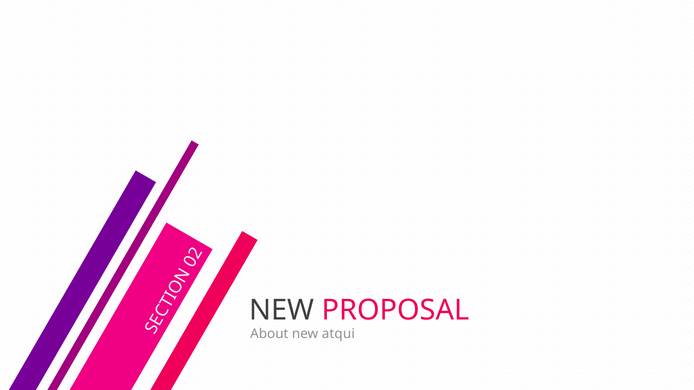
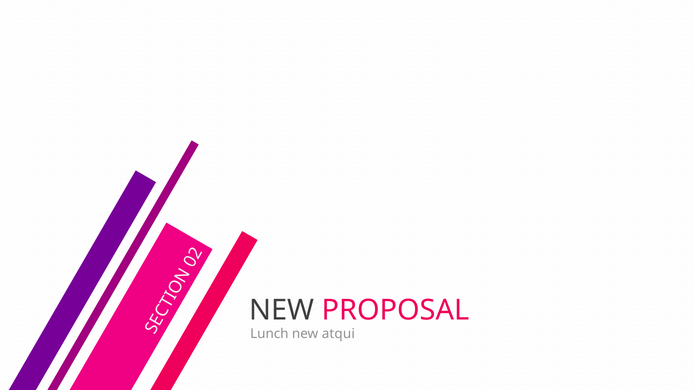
About: About -> Lunch (269, 334)
